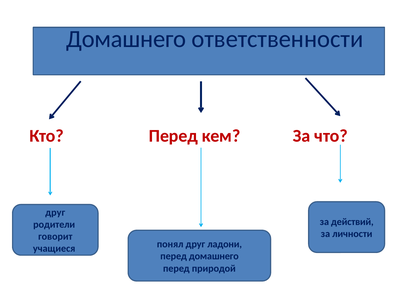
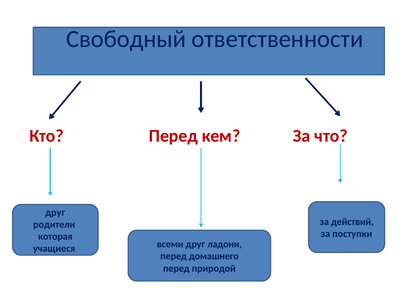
Домашнего: Домашнего -> Свободный (126, 39)
личности: личности -> поступки (352, 233)
говорит: говорит -> которая (55, 236)
понял: понял -> всеми (170, 244)
